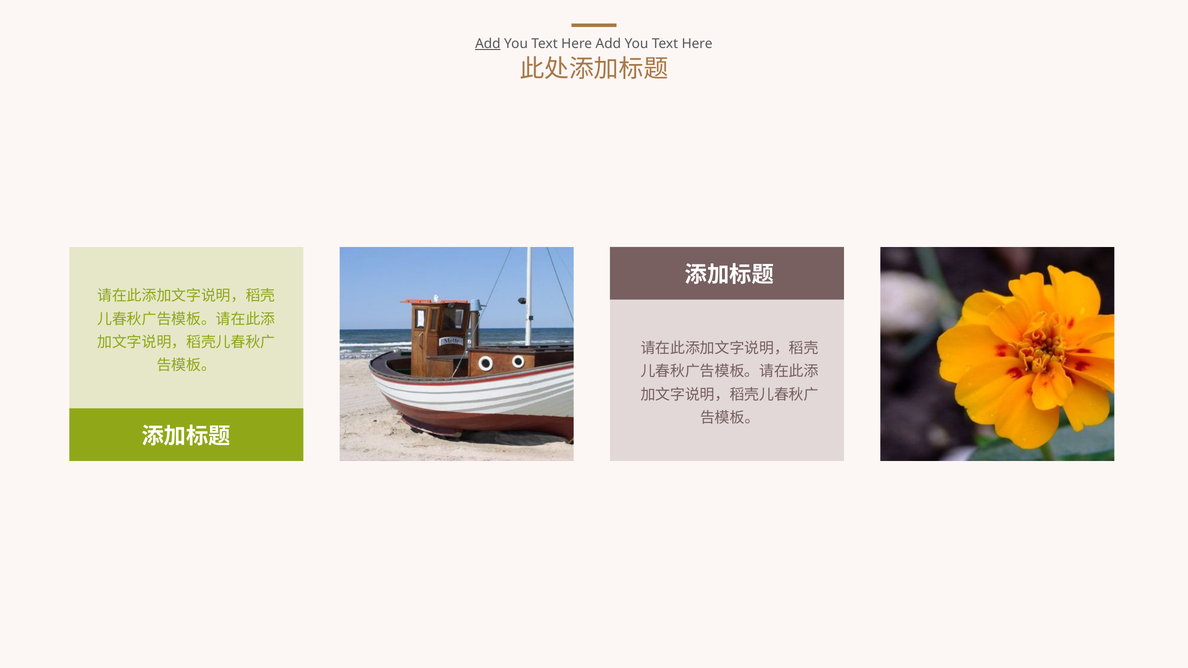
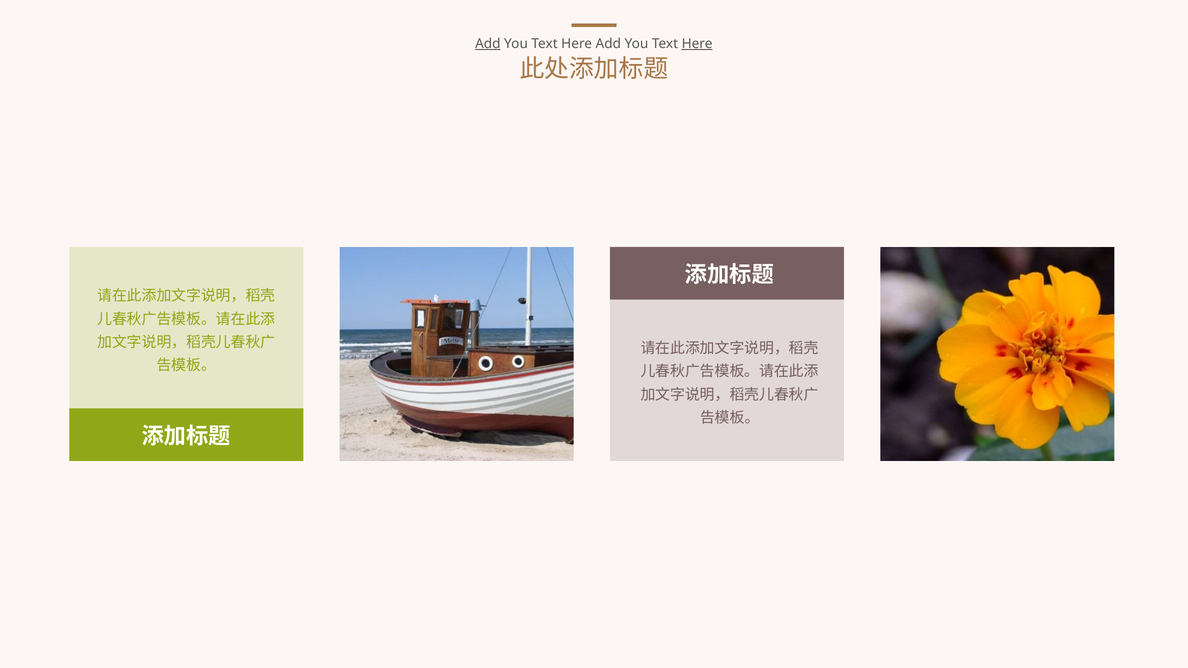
Here underline: none -> present (697, 44)
